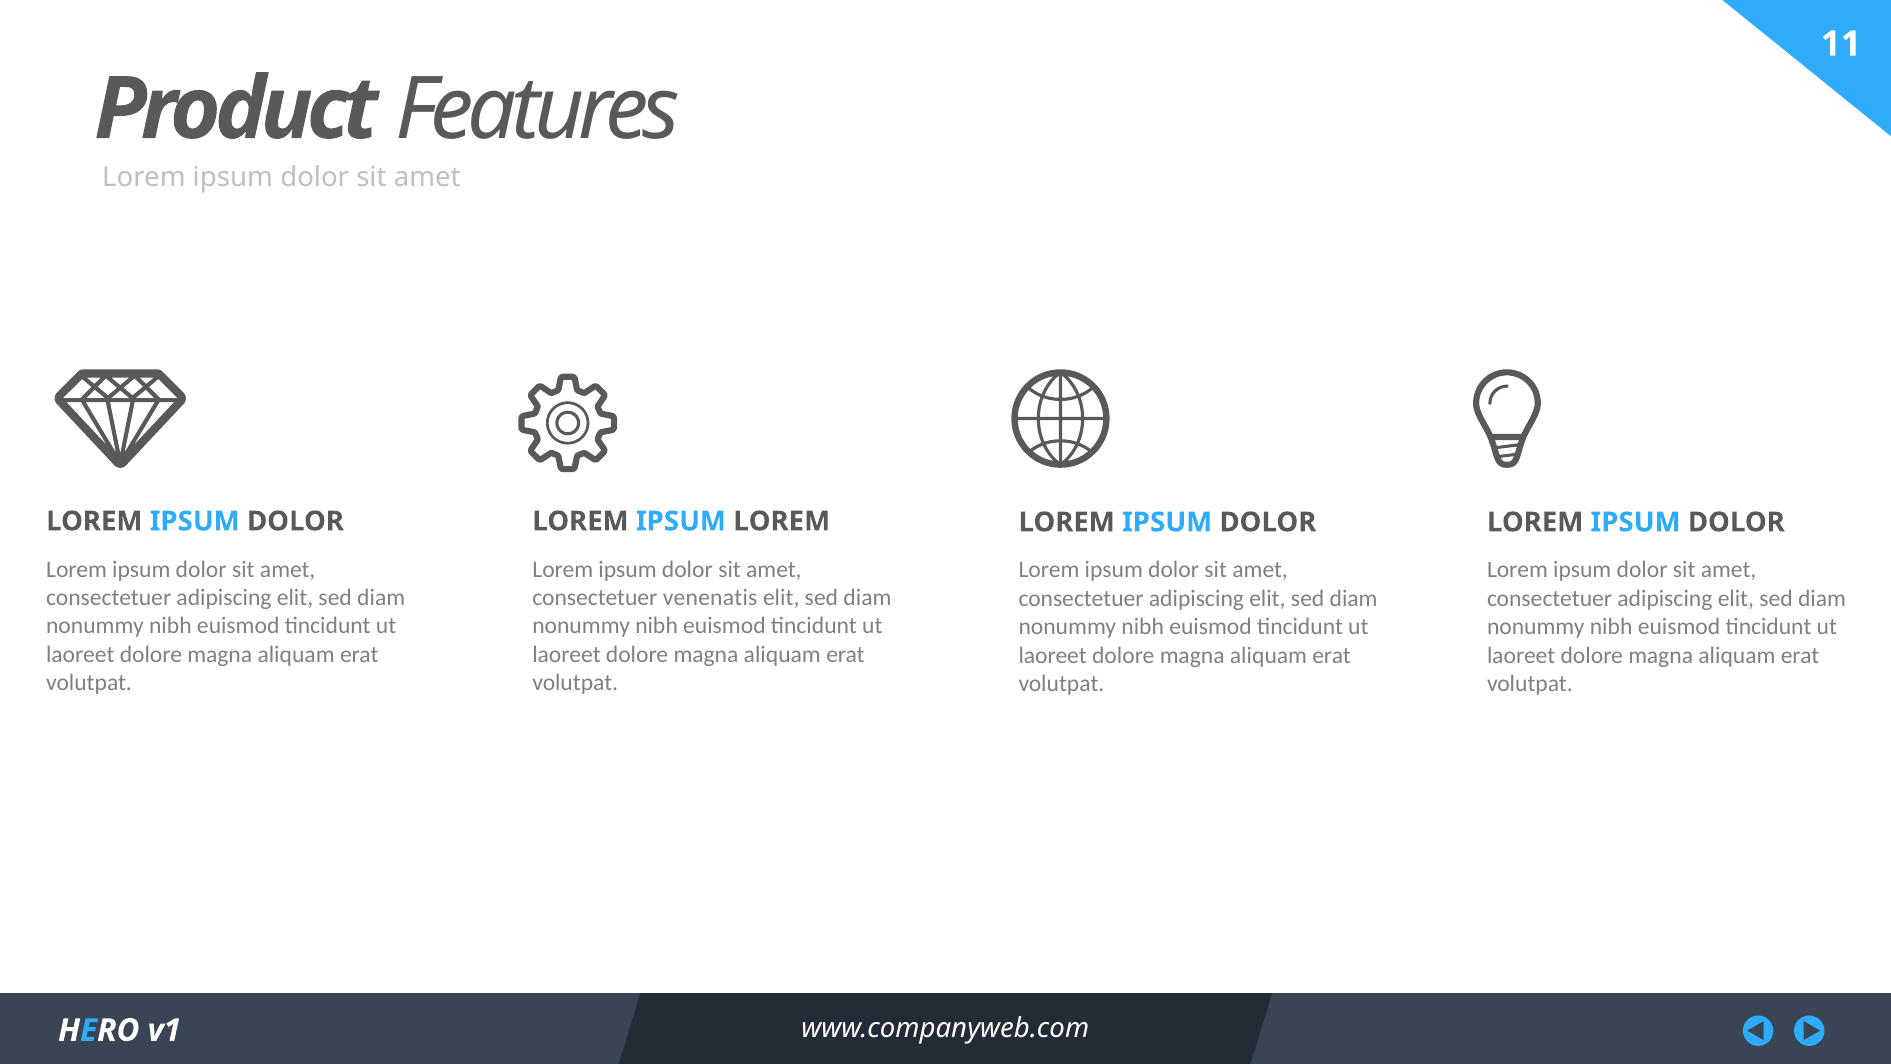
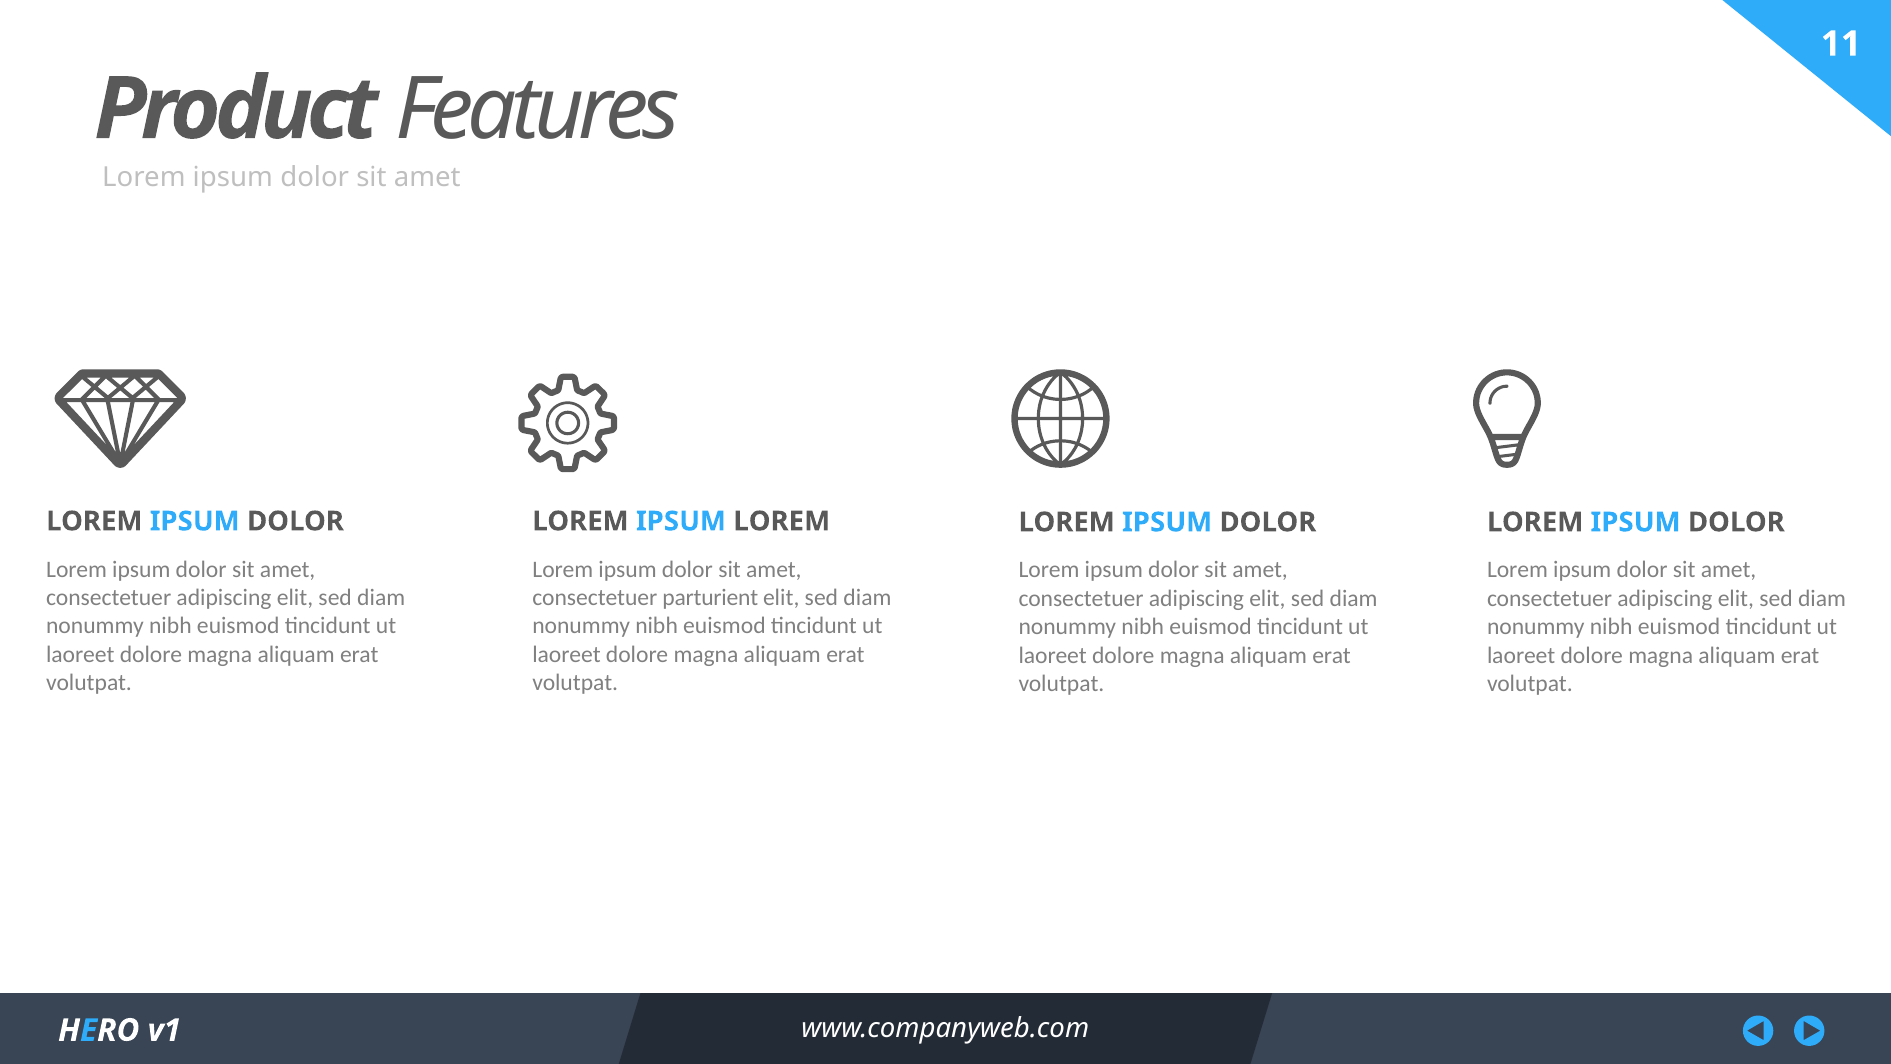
venenatis: venenatis -> parturient (710, 597)
